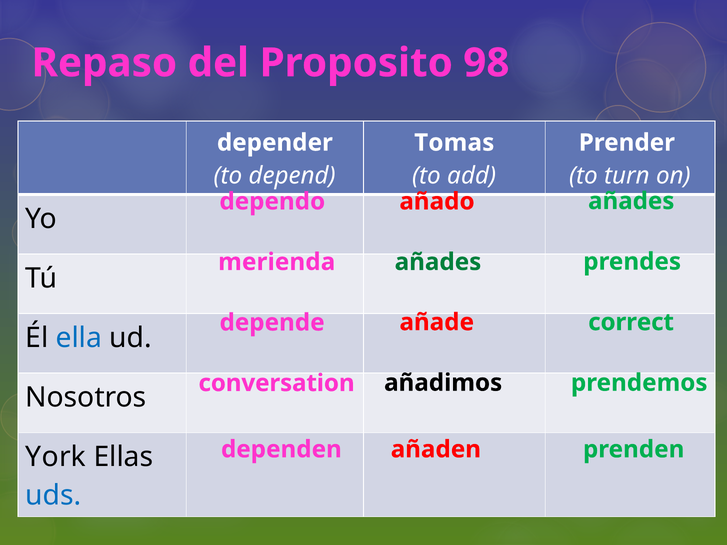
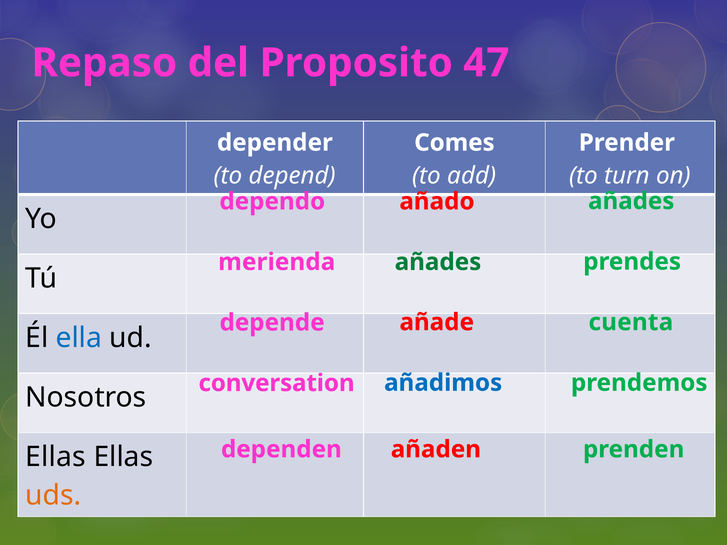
98: 98 -> 47 (486, 63)
Tomas: Tomas -> Comes (454, 143)
correct: correct -> cuenta (631, 322)
añadimos colour: black -> blue (443, 383)
York: York -> Ellas (56, 457)
uds colour: blue -> orange (53, 496)
